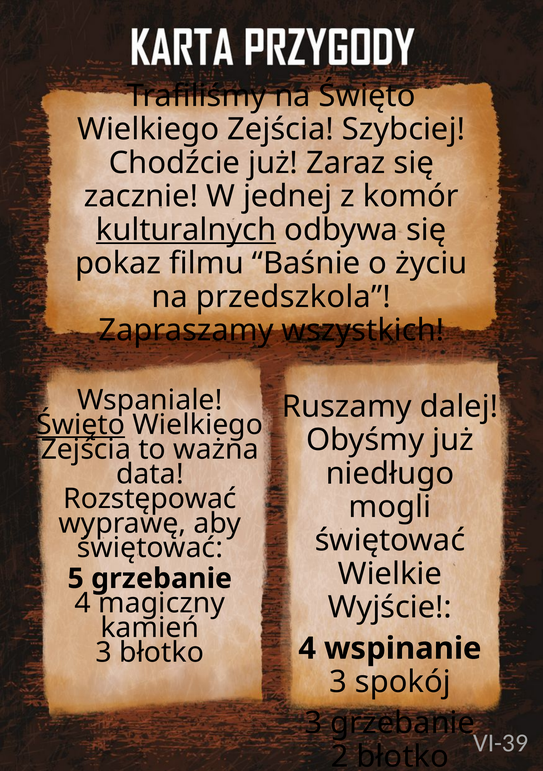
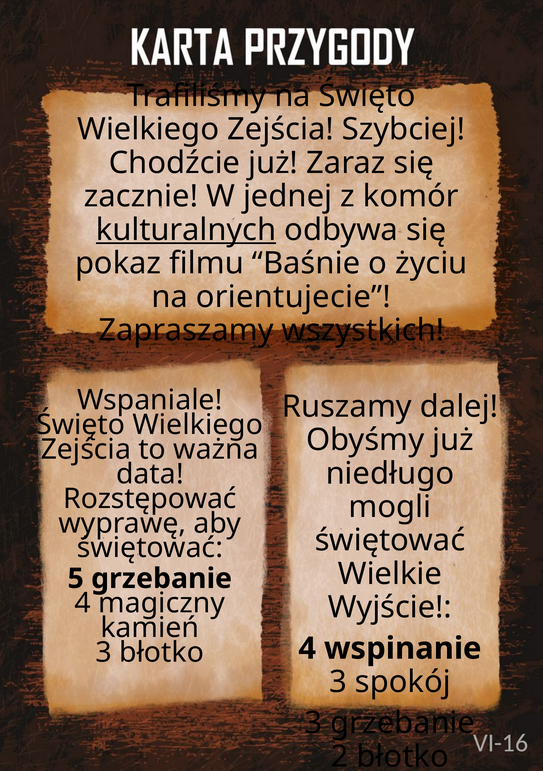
przedszkola: przedszkola -> orientujecie (293, 297)
Święto underline: present -> none (81, 425)
VI-39: VI-39 -> VI-16 (501, 743)
